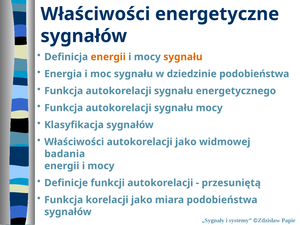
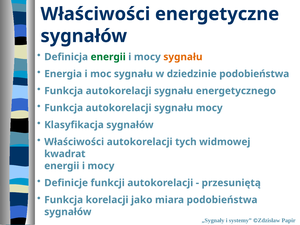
energii colour: orange -> green (108, 57)
autokorelacji jako: jako -> tych (186, 142)
badania: badania -> kwadrat (65, 154)
